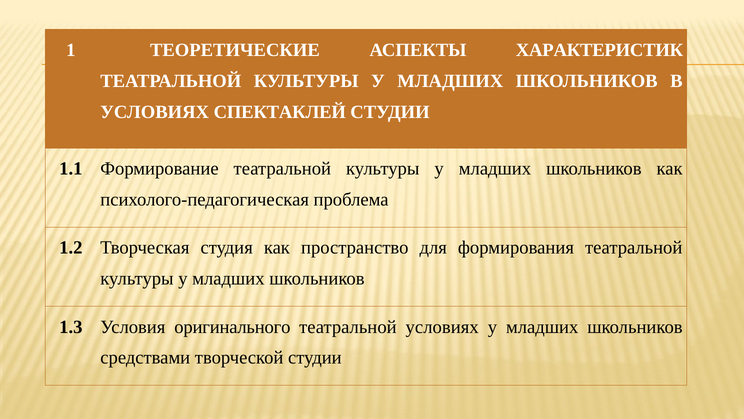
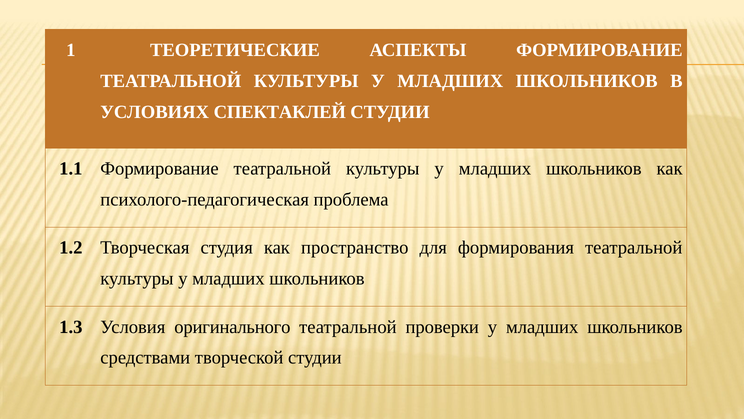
АСПЕКТЫ ХАРАКТЕРИСТИК: ХАРАКТЕРИСТИК -> ФОРМИРОВАНИЕ (599, 50)
театральной условиях: условиях -> проверки (442, 327)
